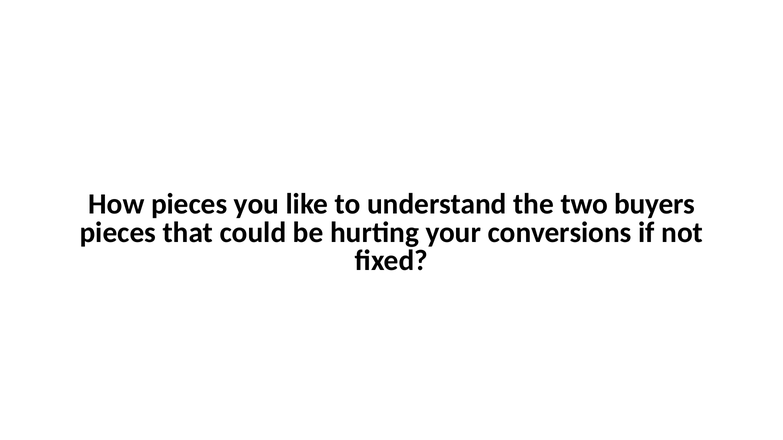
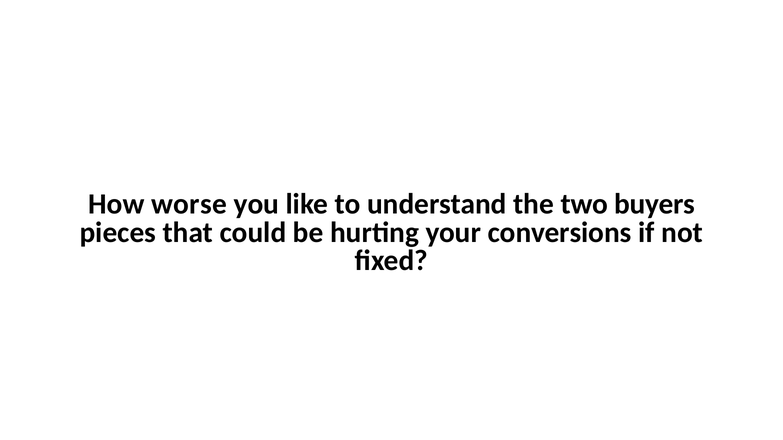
How pieces: pieces -> worse (189, 204)
